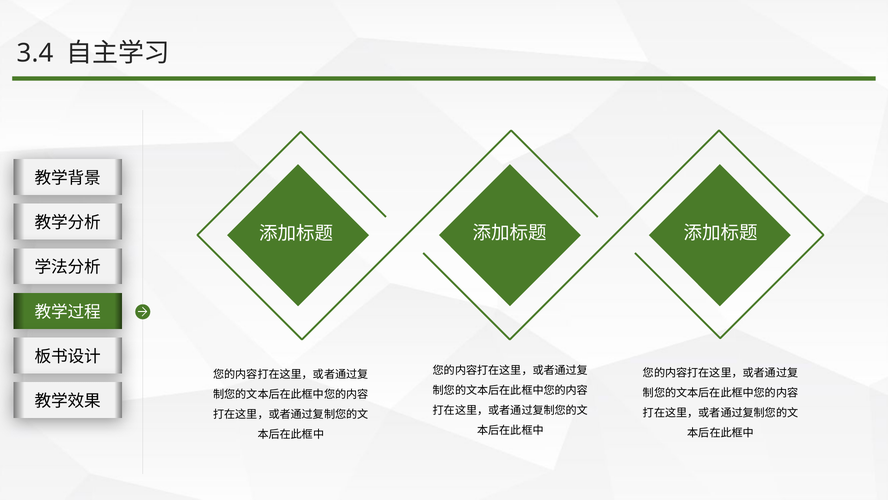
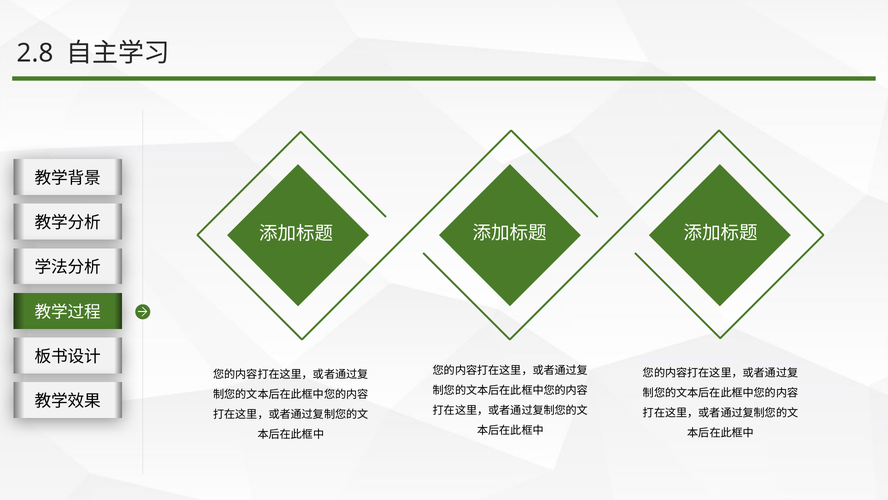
3.4: 3.4 -> 2.8 (35, 53)
